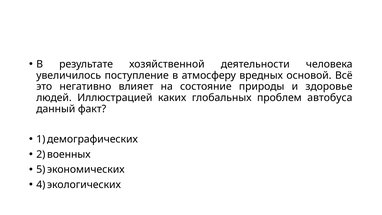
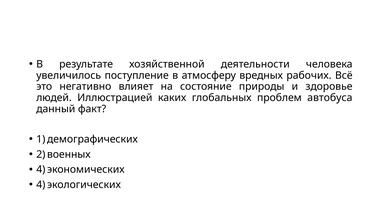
основой: основой -> рабочих (309, 75)
5: 5 -> 4 (41, 169)
